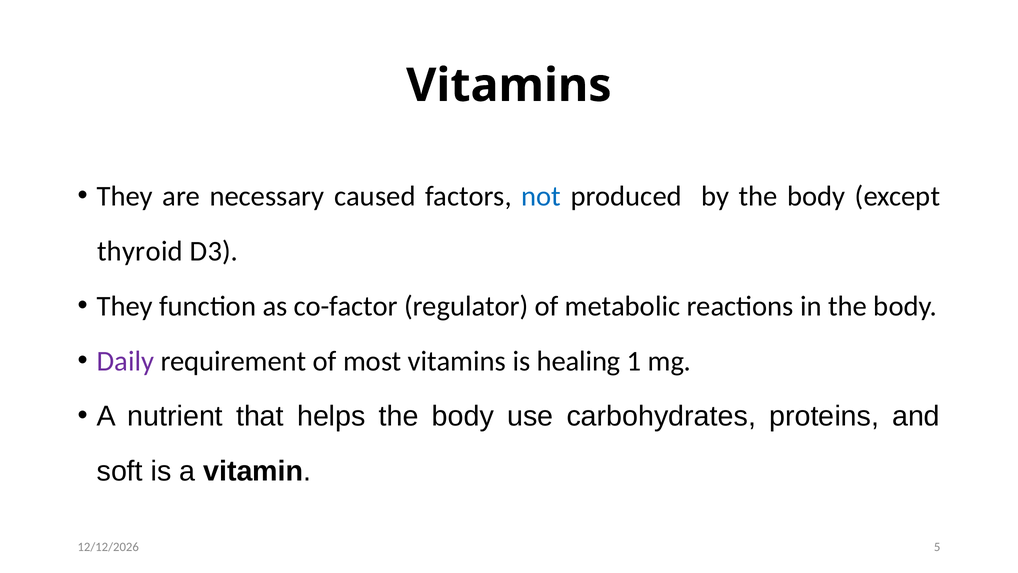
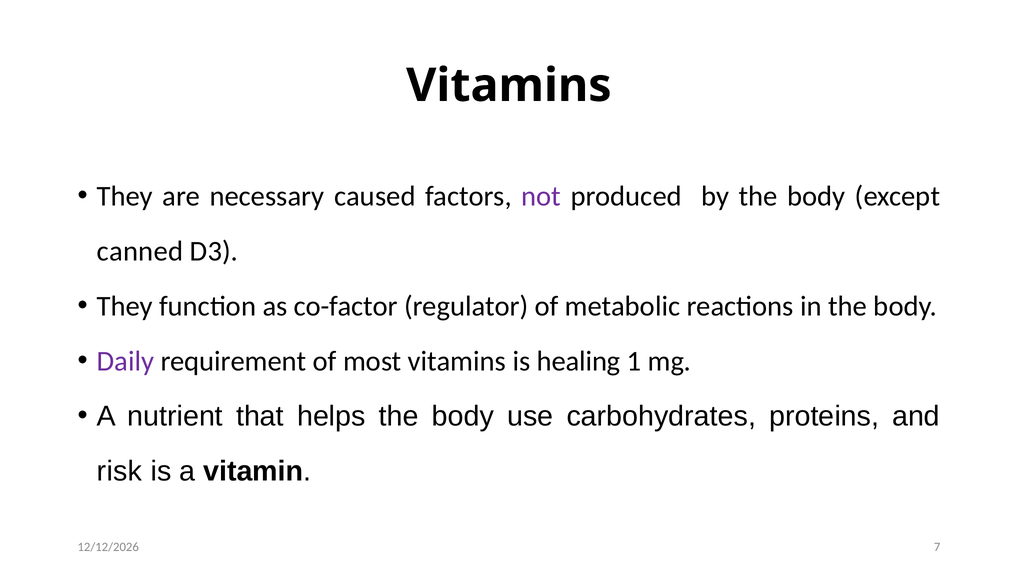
not colour: blue -> purple (541, 196)
thyroid: thyroid -> canned (140, 251)
soft: soft -> risk (120, 471)
5: 5 -> 7 (937, 547)
